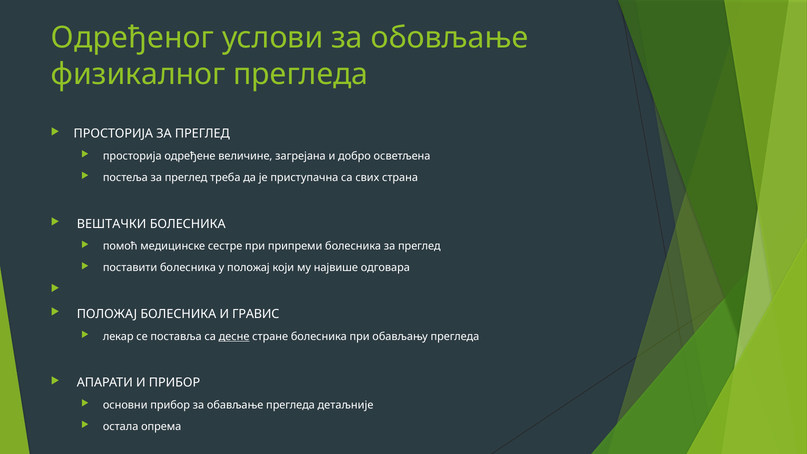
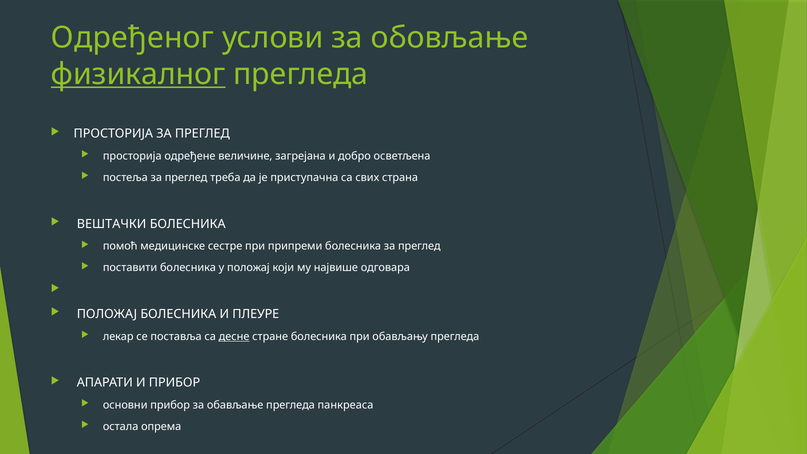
физикалног underline: none -> present (138, 74)
ГРАВИС: ГРАВИС -> ПЛЕУРЕ (256, 314)
детаљније: детаљније -> панкреаса (346, 405)
